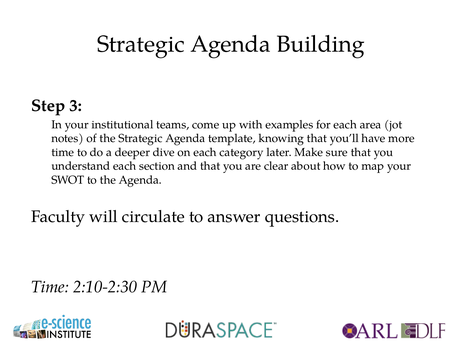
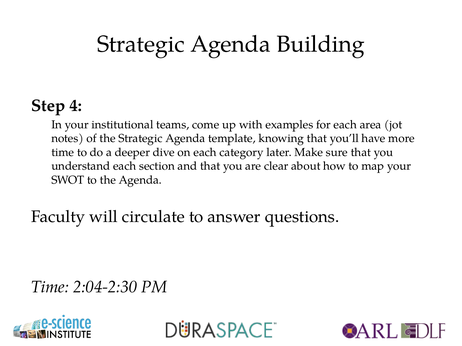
3: 3 -> 4 (76, 106)
2:10-2:30: 2:10-2:30 -> 2:04-2:30 (105, 287)
